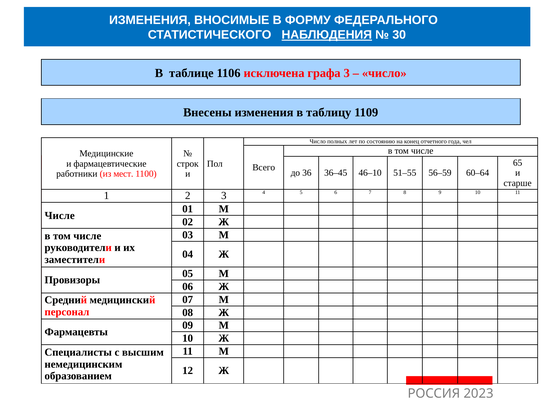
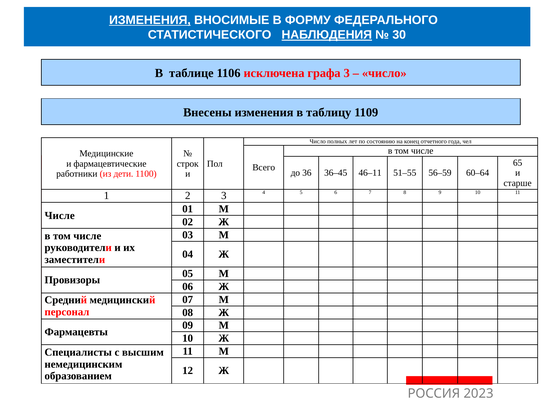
ИЗМЕНЕНИЯ underline: none -> present (150, 20)
46–10: 46–10 -> 46–11 (370, 173)
мест: мест -> дети (123, 174)
